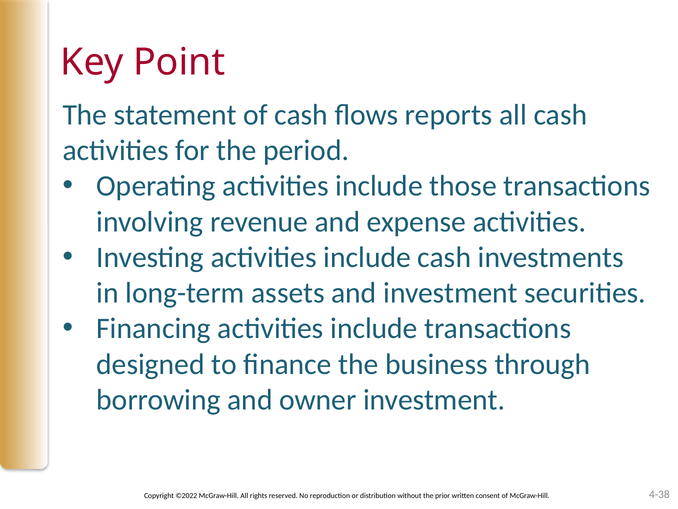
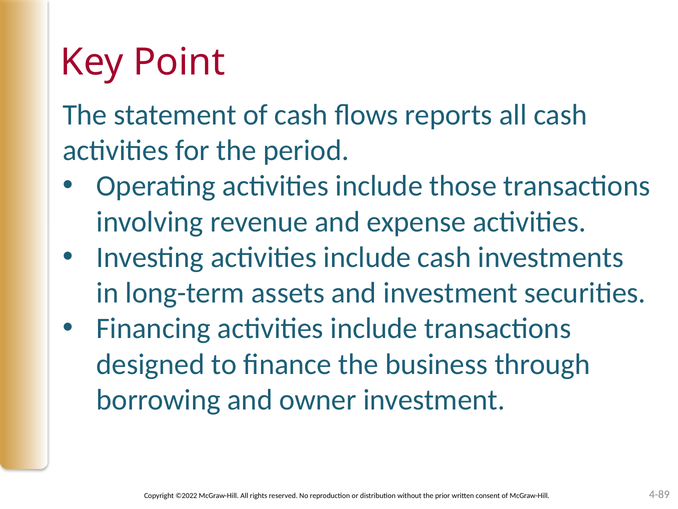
4-38: 4-38 -> 4-89 (659, 494)
